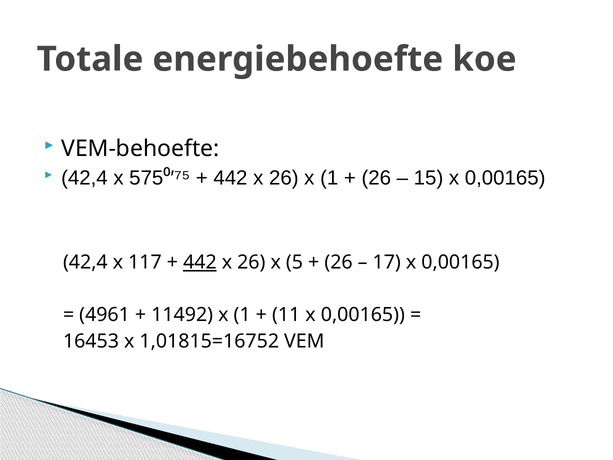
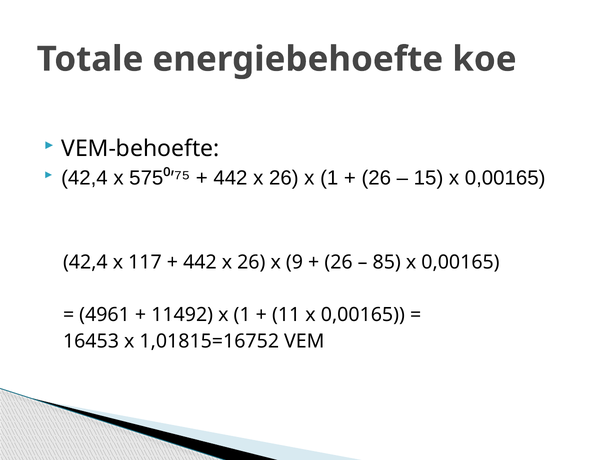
442 underline: present -> none (200, 262)
5: 5 -> 9 (295, 262)
17: 17 -> 85 (387, 262)
